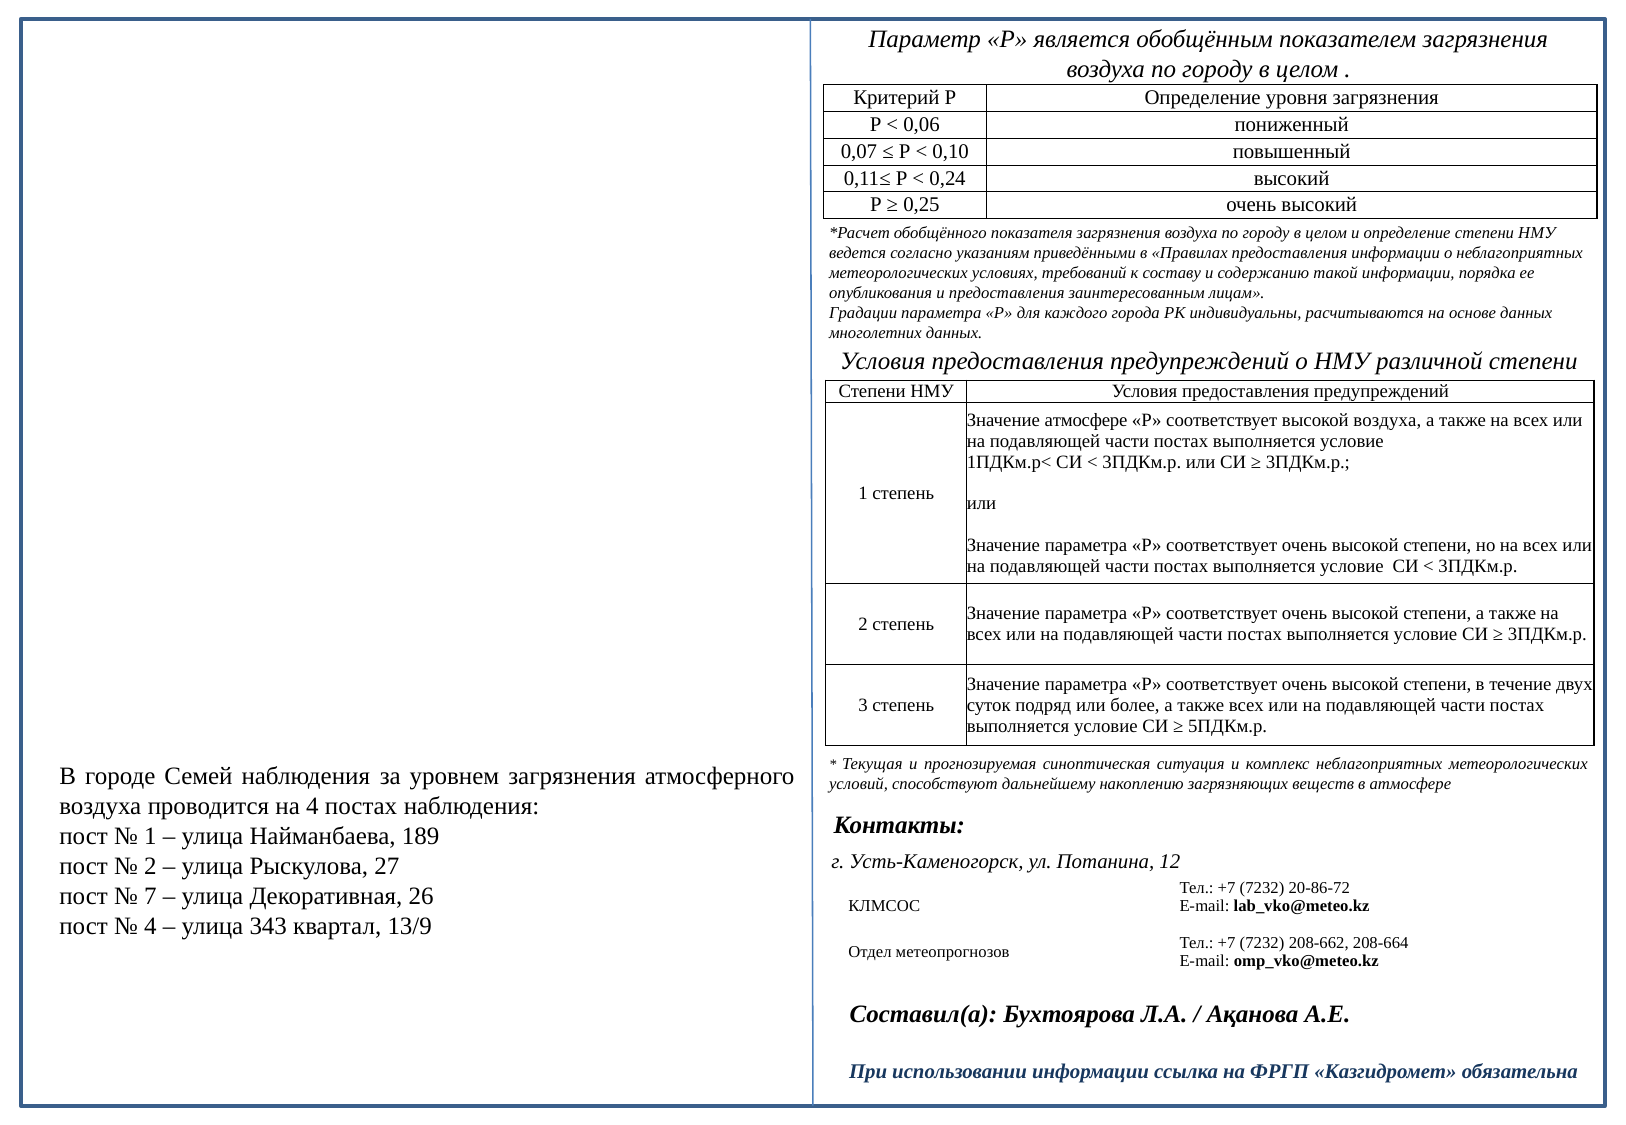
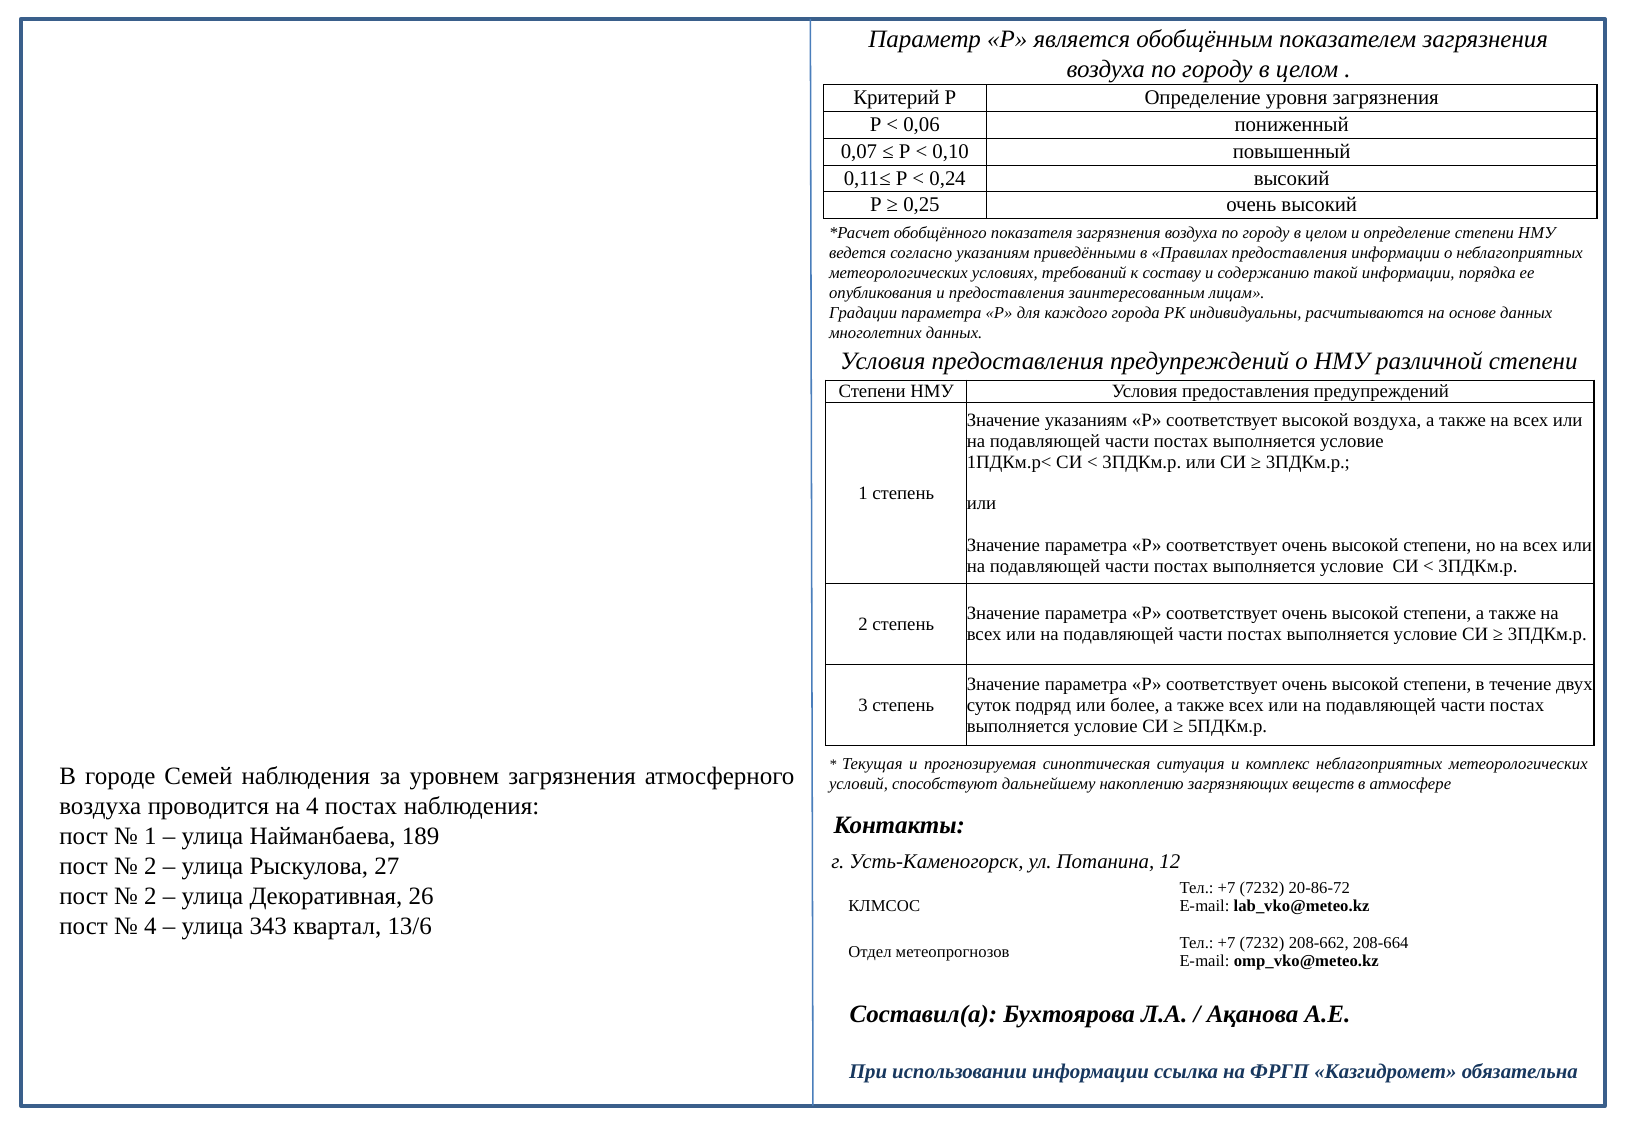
Значение атмосфере: атмосфере -> указаниям (1086, 421)
7: 7 -> 2 (150, 896)
13/9: 13/9 -> 13/6 (410, 926)
